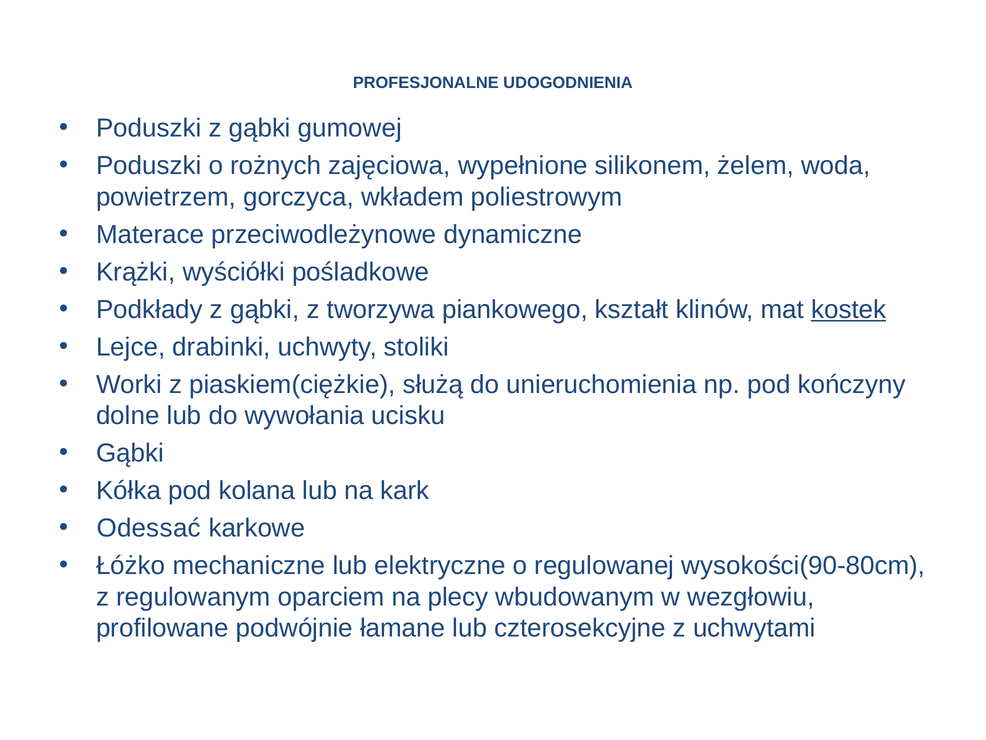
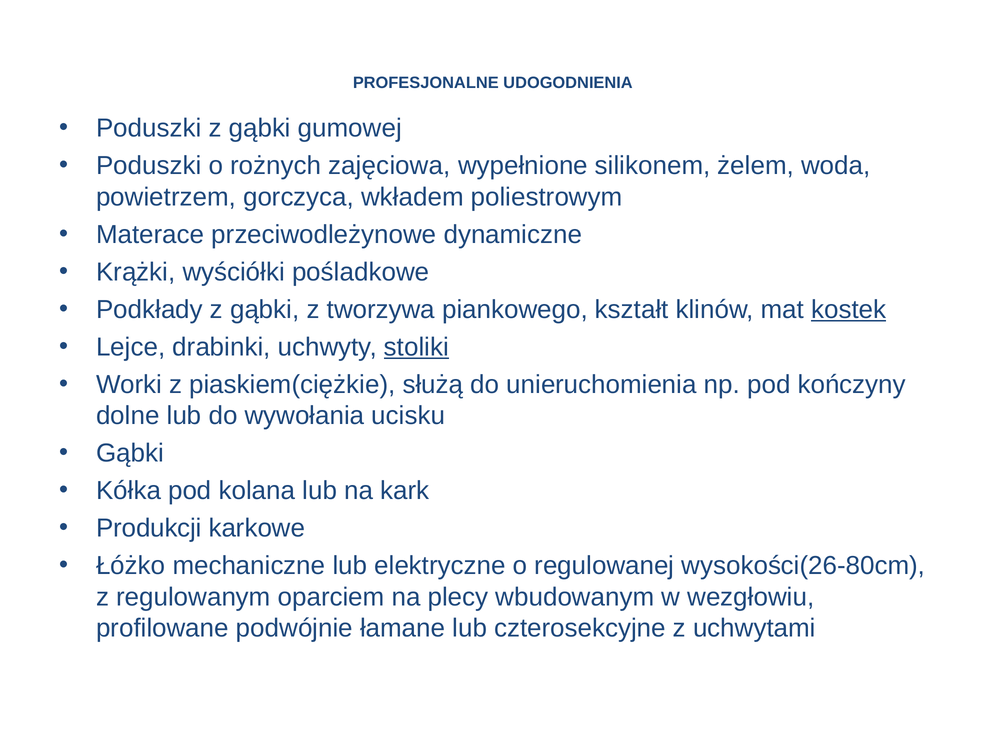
stoliki underline: none -> present (416, 347)
Odessać: Odessać -> Produkcji (149, 528)
wysokości(90-80cm: wysokości(90-80cm -> wysokości(26-80cm (803, 566)
